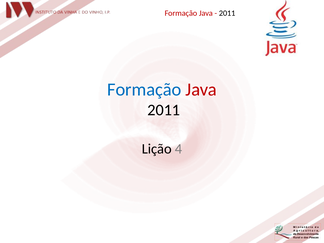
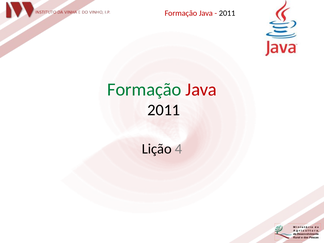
Formação colour: blue -> green (144, 89)
